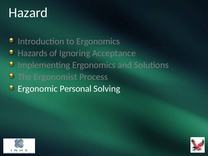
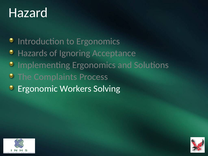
Ergonomist: Ergonomist -> Complaints (55, 77)
Personal: Personal -> Workers (76, 89)
